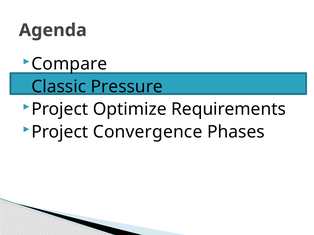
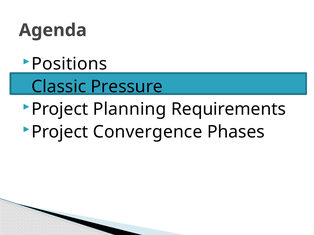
Compare: Compare -> Positions (69, 64)
Optimize: Optimize -> Planning (130, 109)
